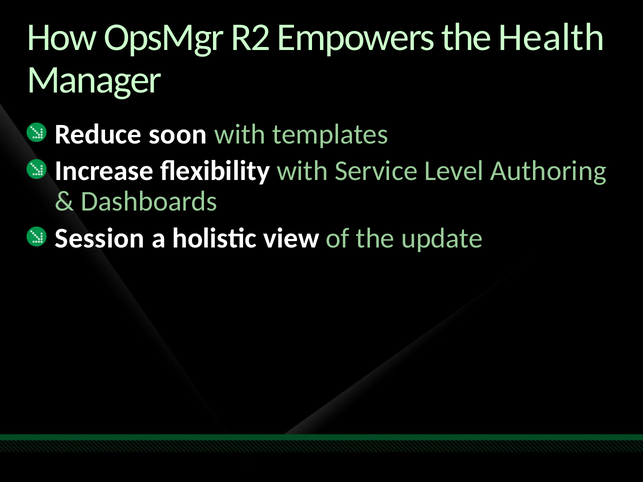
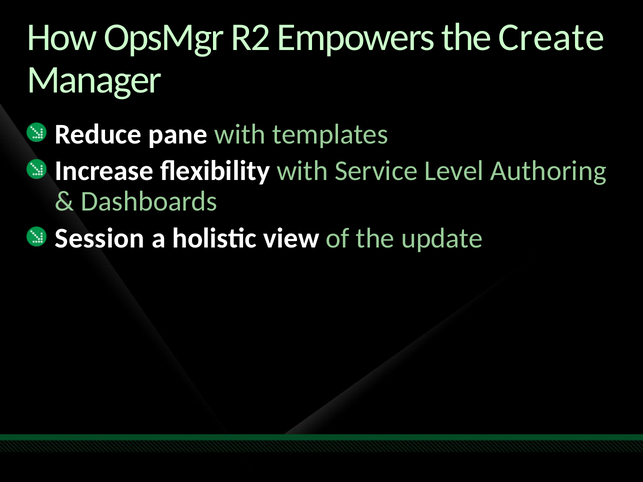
Health: Health -> Create (551, 37)
soon: soon -> pane (178, 134)
